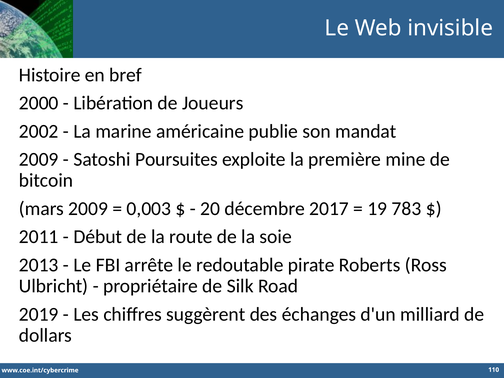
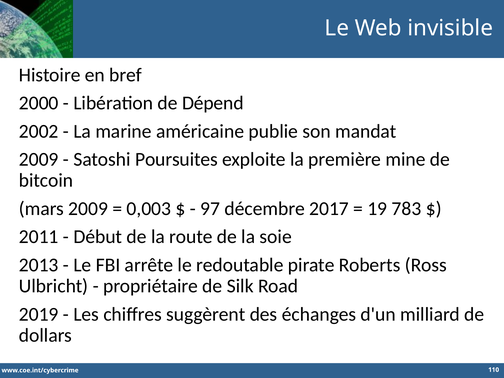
Joueurs: Joueurs -> Dépend (213, 103)
20: 20 -> 97 (210, 209)
